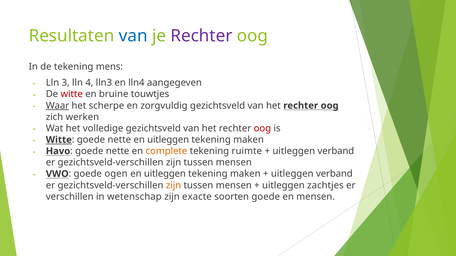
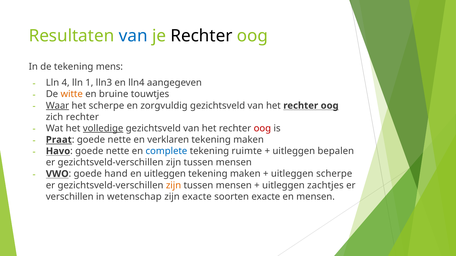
Rechter colour: purple -> black (201, 36)
3: 3 -> 4 (66, 83)
4: 4 -> 1 (89, 83)
witte colour: red -> orange (72, 94)
zich werken: werken -> rechter (82, 117)
volledige underline: none -> present (103, 129)
Witte: Witte -> Praat (59, 140)
nette en uitleggen: uitleggen -> verklaren (168, 140)
complete colour: orange -> blue (166, 151)
verband: verband -> bepalen (336, 151)
ogen: ogen -> hand (116, 174)
verband: verband -> scherpe (334, 174)
soorten goede: goede -> exacte (266, 197)
